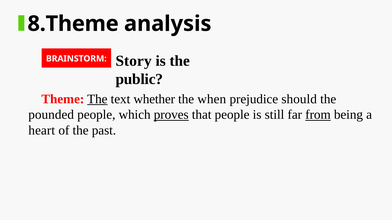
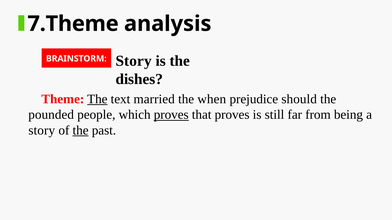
8.Theme: 8.Theme -> 7.Theme (73, 24)
public: public -> dishes (139, 79)
whether: whether -> married (154, 99)
that people: people -> proves (232, 115)
from underline: present -> none (318, 115)
heart: heart -> story (42, 131)
the underline: none -> present (81, 131)
